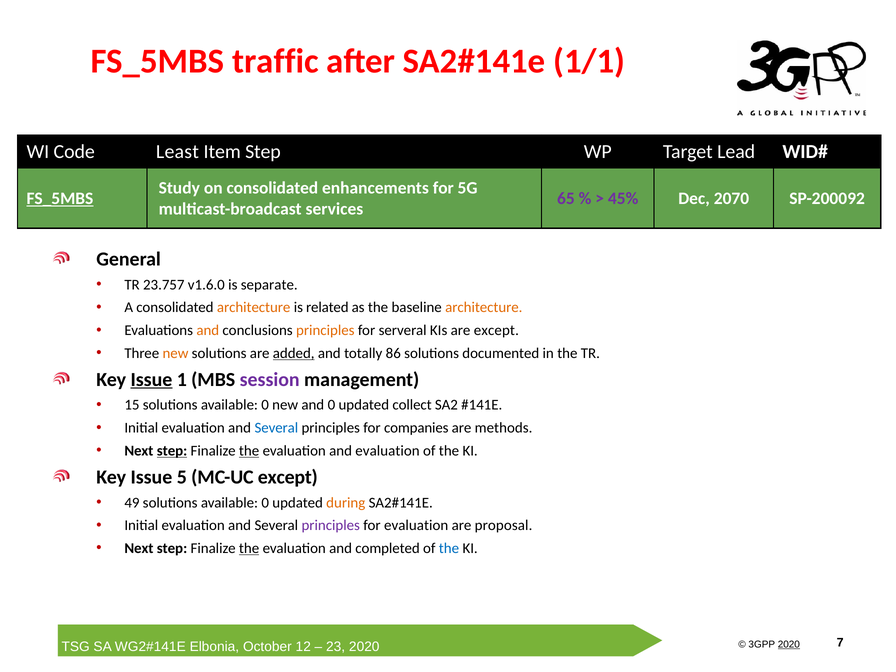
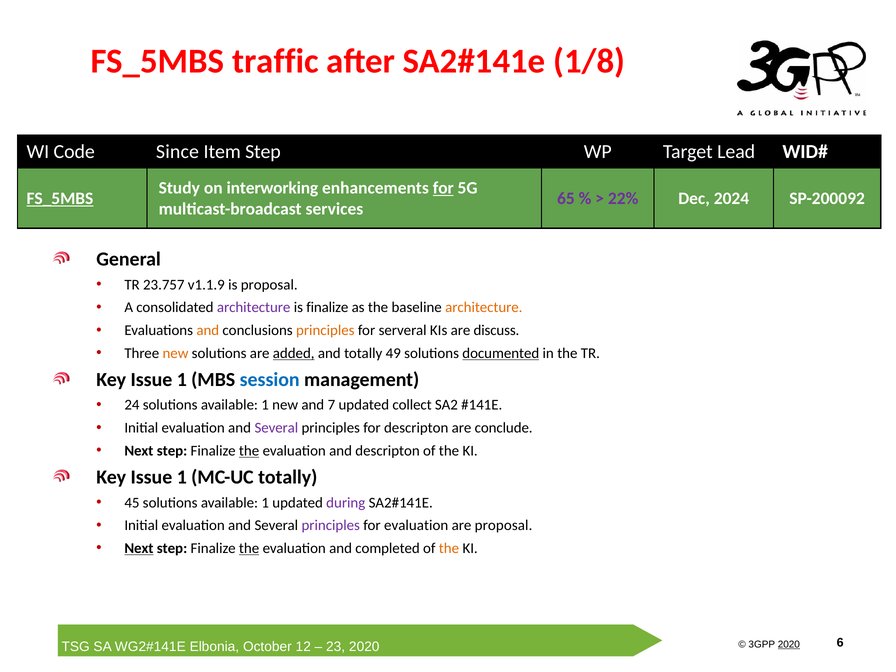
1/1: 1/1 -> 1/8 (589, 61)
Least: Least -> Since (177, 152)
on consolidated: consolidated -> interworking (272, 188)
for underline: none -> present (443, 188)
45%: 45% -> 22% (623, 198)
2070: 2070 -> 2024 (731, 198)
v1.6.0: v1.6.0 -> v1.1.9 (206, 285)
is separate: separate -> proposal (269, 285)
architecture colour: orange -> purple (254, 308)
is related: related -> finalize (327, 308)
are except: except -> discuss (496, 330)
86: 86 -> 49 (393, 353)
documented underline: none -> present (501, 353)
Issue underline: present -> none (151, 380)
session colour: purple -> blue (270, 380)
15: 15 -> 24 (132, 405)
0: 0 -> 1 (265, 405)
and 0: 0 -> 7 (331, 405)
Several colour: blue -> purple (276, 428)
for companies: companies -> descripton (416, 428)
methods: methods -> conclude (504, 428)
step underline: present -> none (172, 451)
and evaluation: evaluation -> descripton (388, 451)
5: 5 -> 1 (182, 477)
MC-UC except: except -> totally (288, 477)
49: 49 -> 45 (132, 503)
0: 0 -> 1 (265, 503)
during colour: orange -> purple (346, 503)
Next underline: none -> present (139, 548)
the colour: blue -> orange (449, 548)
7: 7 -> 6 (840, 642)
